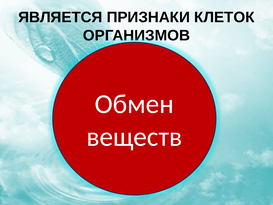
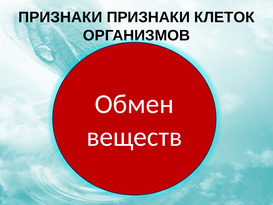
ЯВЛЯЕТСЯ: ЯВЛЯЕТСЯ -> ПРИЗНАКИ (60, 17)
